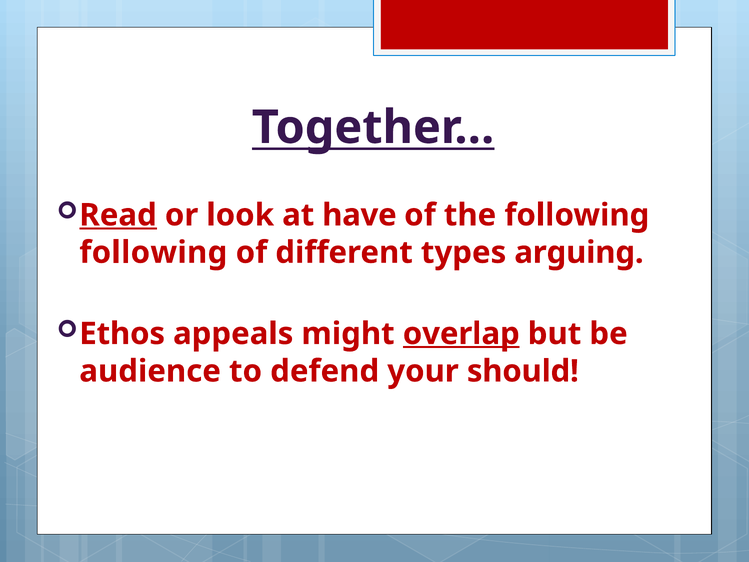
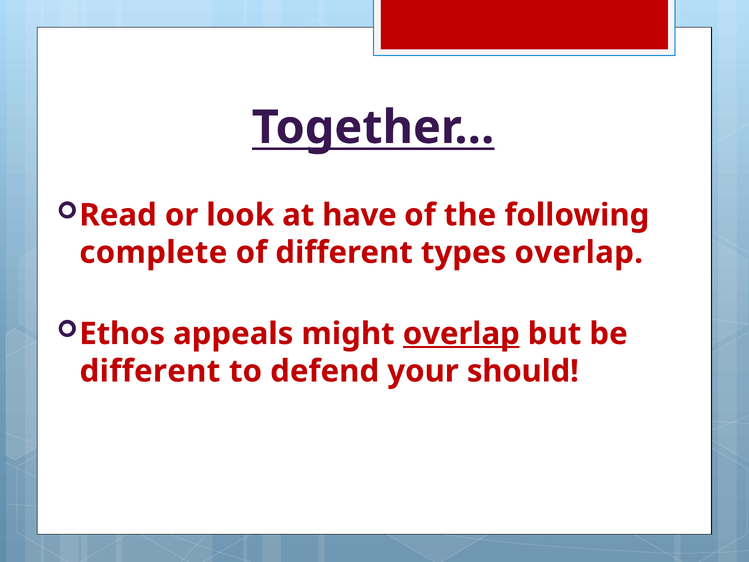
Read underline: present -> none (118, 215)
following: following -> complete (153, 252)
types arguing: arguing -> overlap (579, 252)
audience: audience -> different (150, 371)
